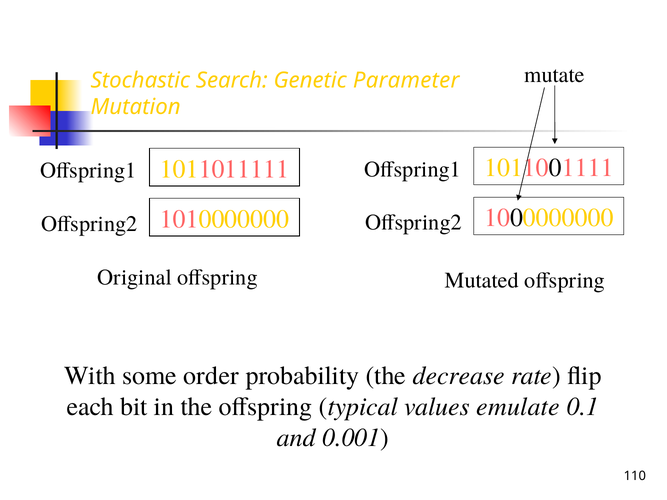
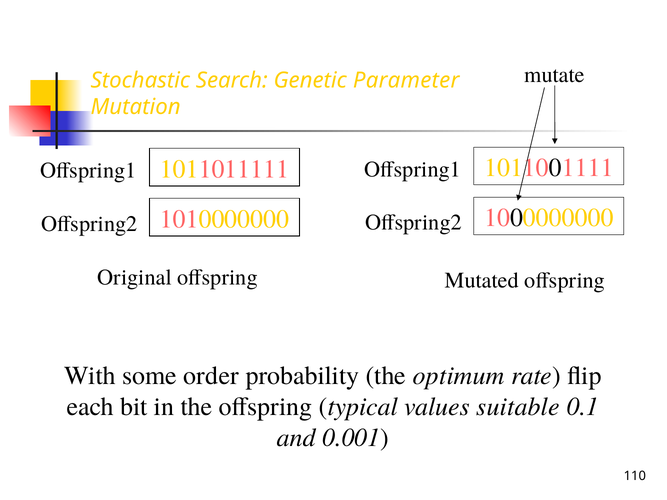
decrease: decrease -> optimum (459, 376)
emulate: emulate -> suitable (518, 407)
